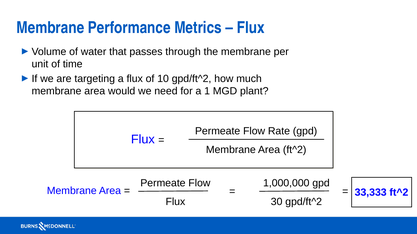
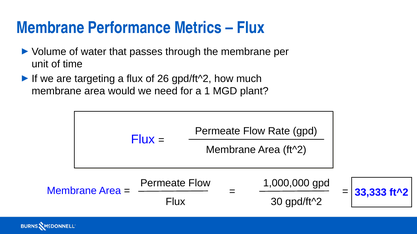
10: 10 -> 26 (163, 79)
